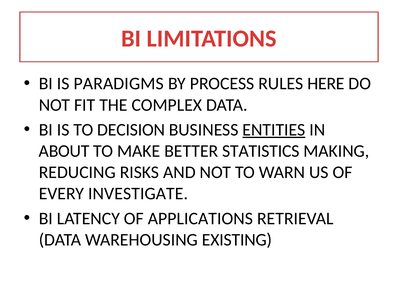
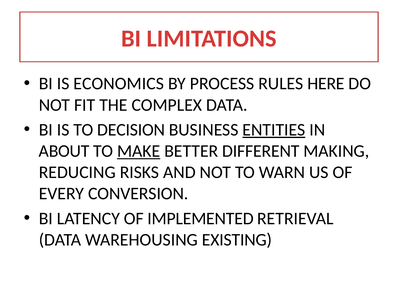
PARADIGMS: PARADIGMS -> ECONOMICS (119, 84)
MAKE underline: none -> present (139, 151)
STATISTICS: STATISTICS -> DIFFERENT (261, 151)
INVESTIGATE: INVESTIGATE -> CONVERSION (138, 193)
APPLICATIONS: APPLICATIONS -> IMPLEMENTED (201, 218)
